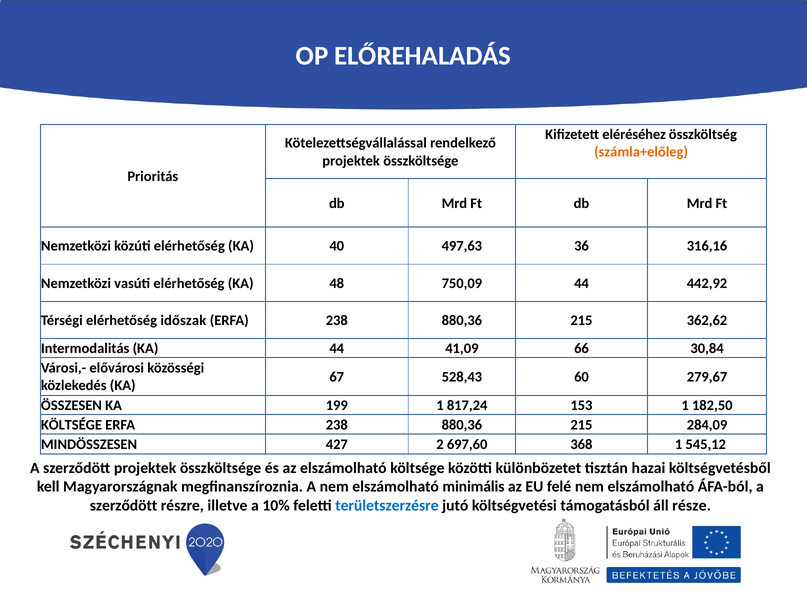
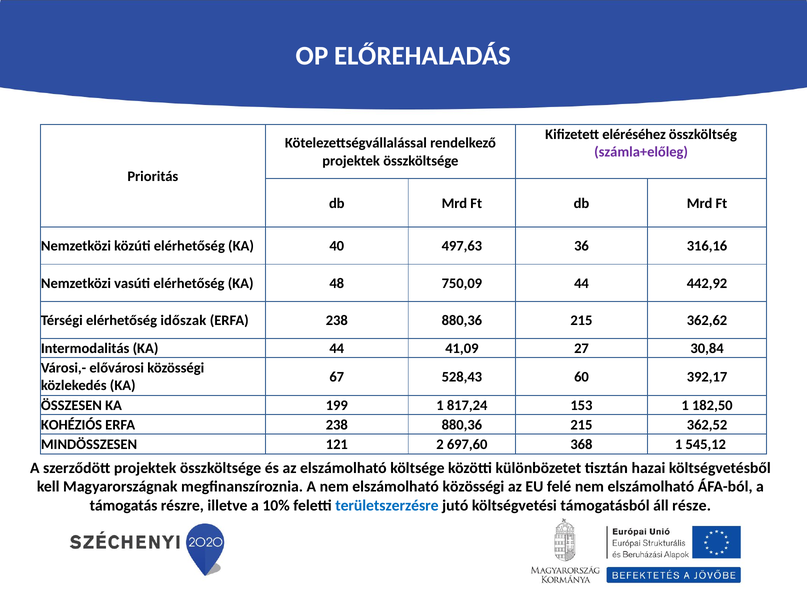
számla+előleg colour: orange -> purple (641, 152)
66: 66 -> 27 (581, 349)
279,67: 279,67 -> 392,17 (707, 377)
KÖLTSÉGE: KÖLTSÉGE -> KOHÉZIÓS (71, 425)
284,09: 284,09 -> 362,52 (707, 425)
427: 427 -> 121 (337, 445)
elszámolható minimális: minimális -> közösségi (473, 487)
szerződött: szerződött -> támogatás (124, 506)
